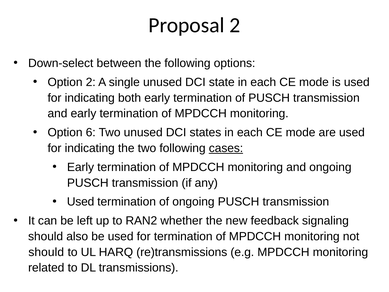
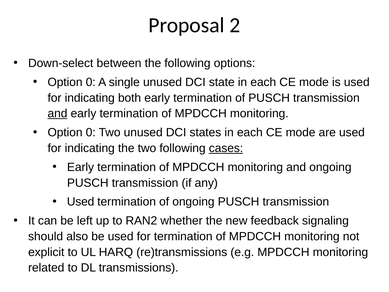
2: 2 -> 0 (91, 82)
and underline: none -> present (57, 113)
6: 6 -> 0 (91, 132)
should: should -> explicit (46, 252)
